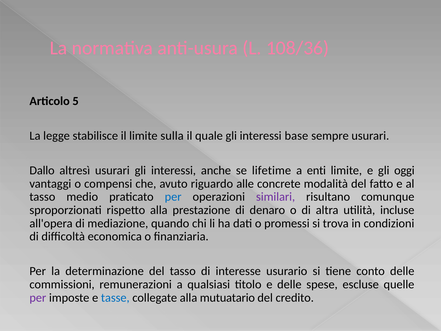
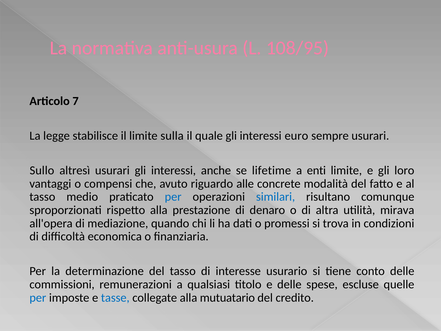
108/36: 108/36 -> 108/95 (298, 48)
5: 5 -> 7 (76, 101)
base: base -> euro (296, 136)
Dallo: Dallo -> Sullo (42, 170)
oggi: oggi -> loro (404, 170)
similari colour: purple -> blue (276, 197)
incluse: incluse -> mirava (397, 210)
per colour: purple -> blue (38, 297)
